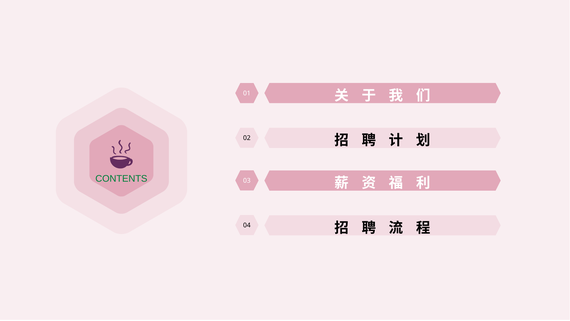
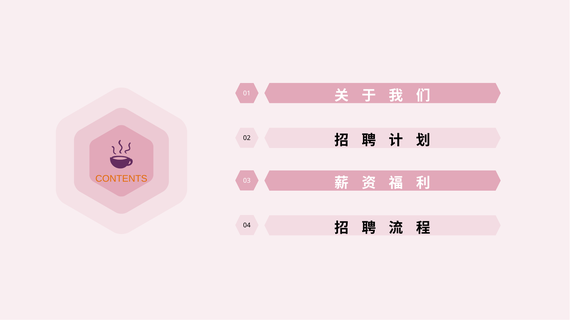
CONTENTS colour: green -> orange (121, 178)
